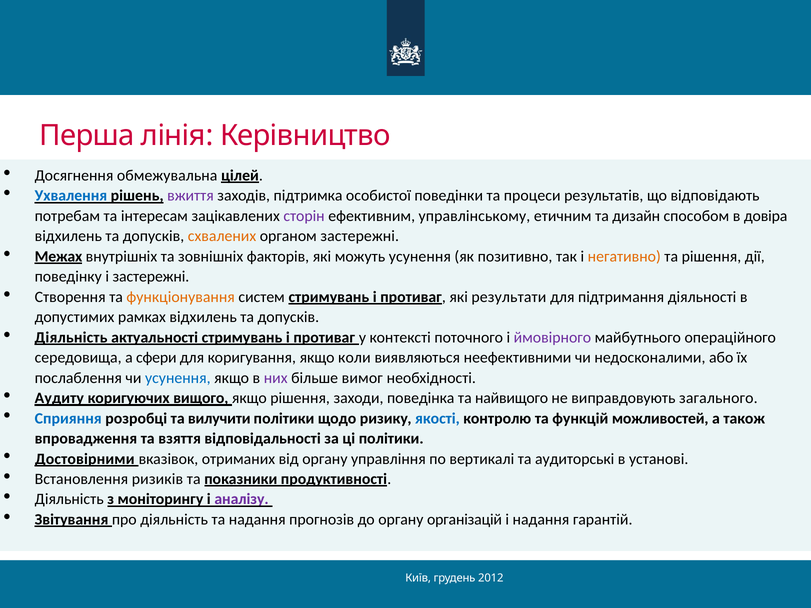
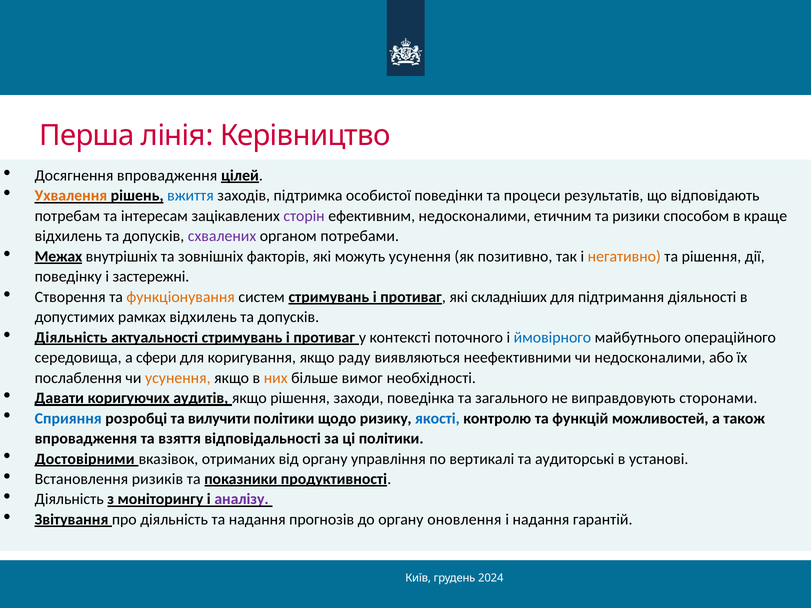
Досягнення обмежувальна: обмежувальна -> впровадження (167, 176)
Ухвалення colour: blue -> orange (71, 196)
вжиття colour: purple -> blue (190, 196)
ефективним управлінському: управлінському -> недосконалими (474, 216)
дизайн: дизайн -> ризики (636, 216)
довіра: довіра -> краще (766, 216)
схвалених colour: orange -> purple (222, 236)
органом застережні: застережні -> потребами (360, 236)
результати: результати -> складніших (509, 297)
ймовірного colour: purple -> blue (552, 338)
коли: коли -> раду (354, 358)
усунення colour: blue -> orange (178, 378)
них colour: purple -> orange (276, 378)
Аудиту: Аудиту -> Давати (59, 398)
вищого: вищого -> аудитів (201, 398)
найвищого: найвищого -> загального (512, 398)
загального: загального -> сторонами (718, 398)
організацій: організацій -> оновлення (464, 520)
2012: 2012 -> 2024 (491, 578)
